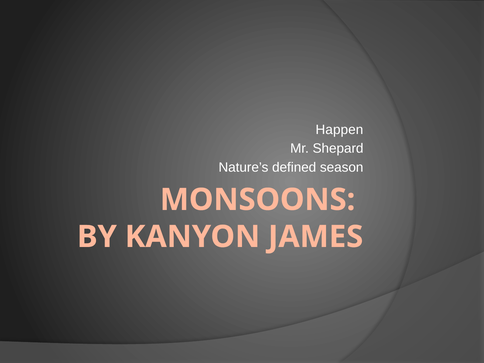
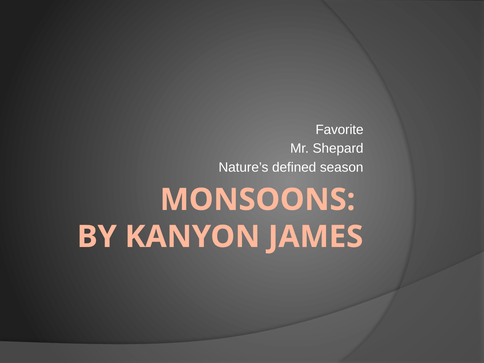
Happen: Happen -> Favorite (340, 130)
